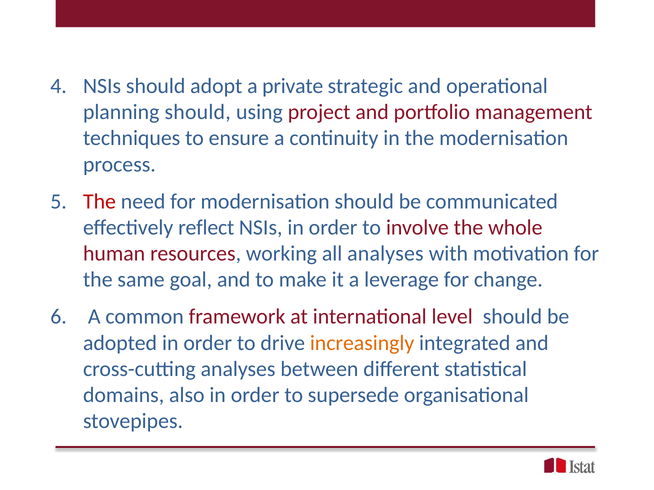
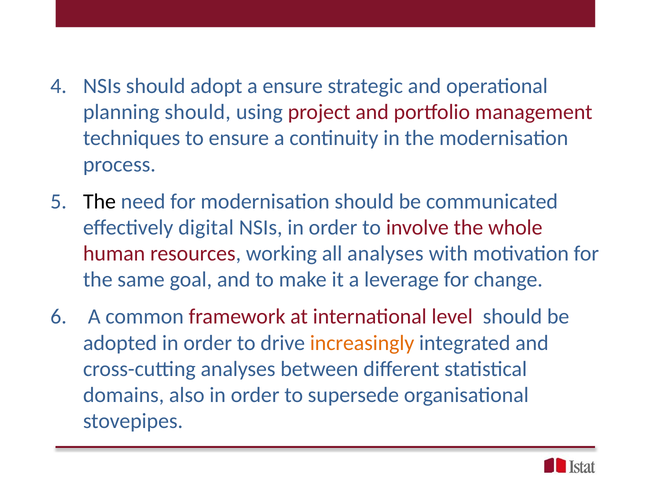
a private: private -> ensure (293, 86)
The colour: red -> black (99, 202)
reflect: reflect -> digital (206, 228)
